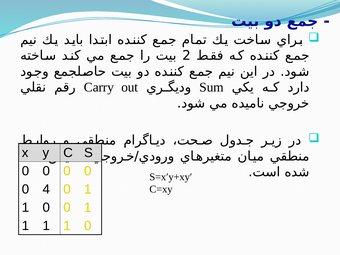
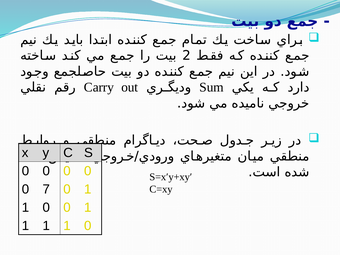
4: 4 -> 7 (46, 189)
